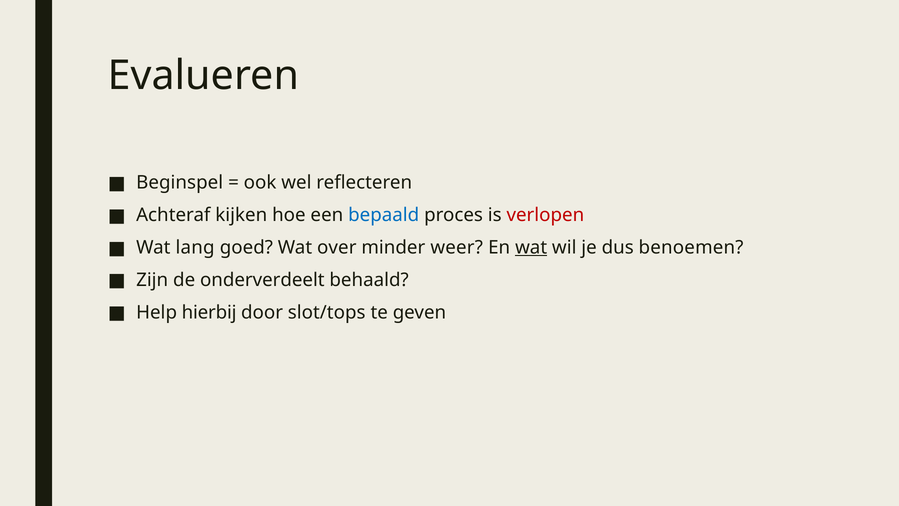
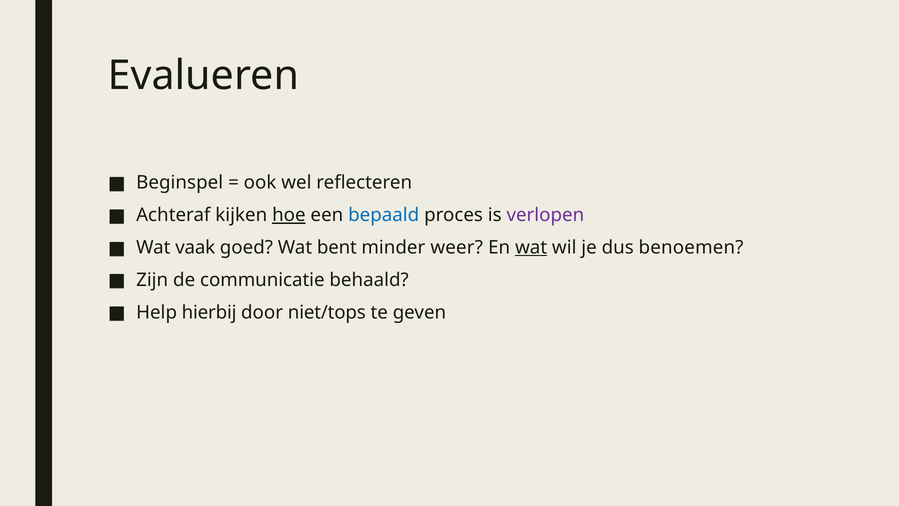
hoe underline: none -> present (289, 215)
verlopen colour: red -> purple (545, 215)
lang: lang -> vaak (195, 247)
over: over -> bent (337, 247)
onderverdeelt: onderverdeelt -> communicatie (262, 280)
slot/tops: slot/tops -> niet/tops (327, 312)
